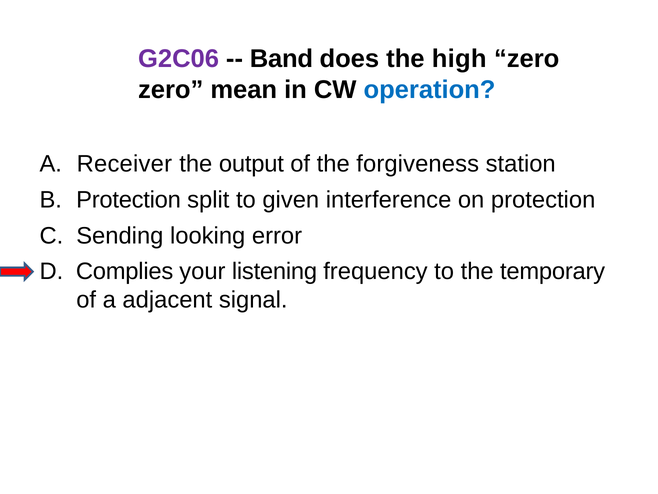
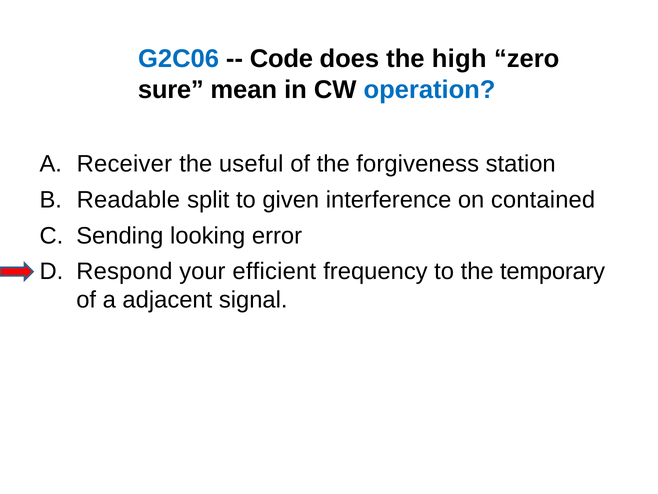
G2C06 colour: purple -> blue (179, 59)
Band: Band -> Code (281, 59)
zero: zero -> sure (171, 89)
output: output -> useful (251, 164)
B Protection: Protection -> Readable (128, 200)
on protection: protection -> contained (543, 200)
Complies: Complies -> Respond (124, 271)
listening: listening -> efficient (274, 271)
